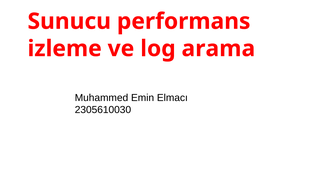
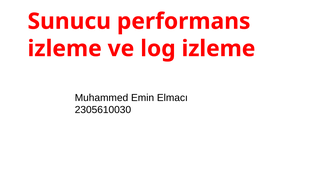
log arama: arama -> izleme (218, 49)
